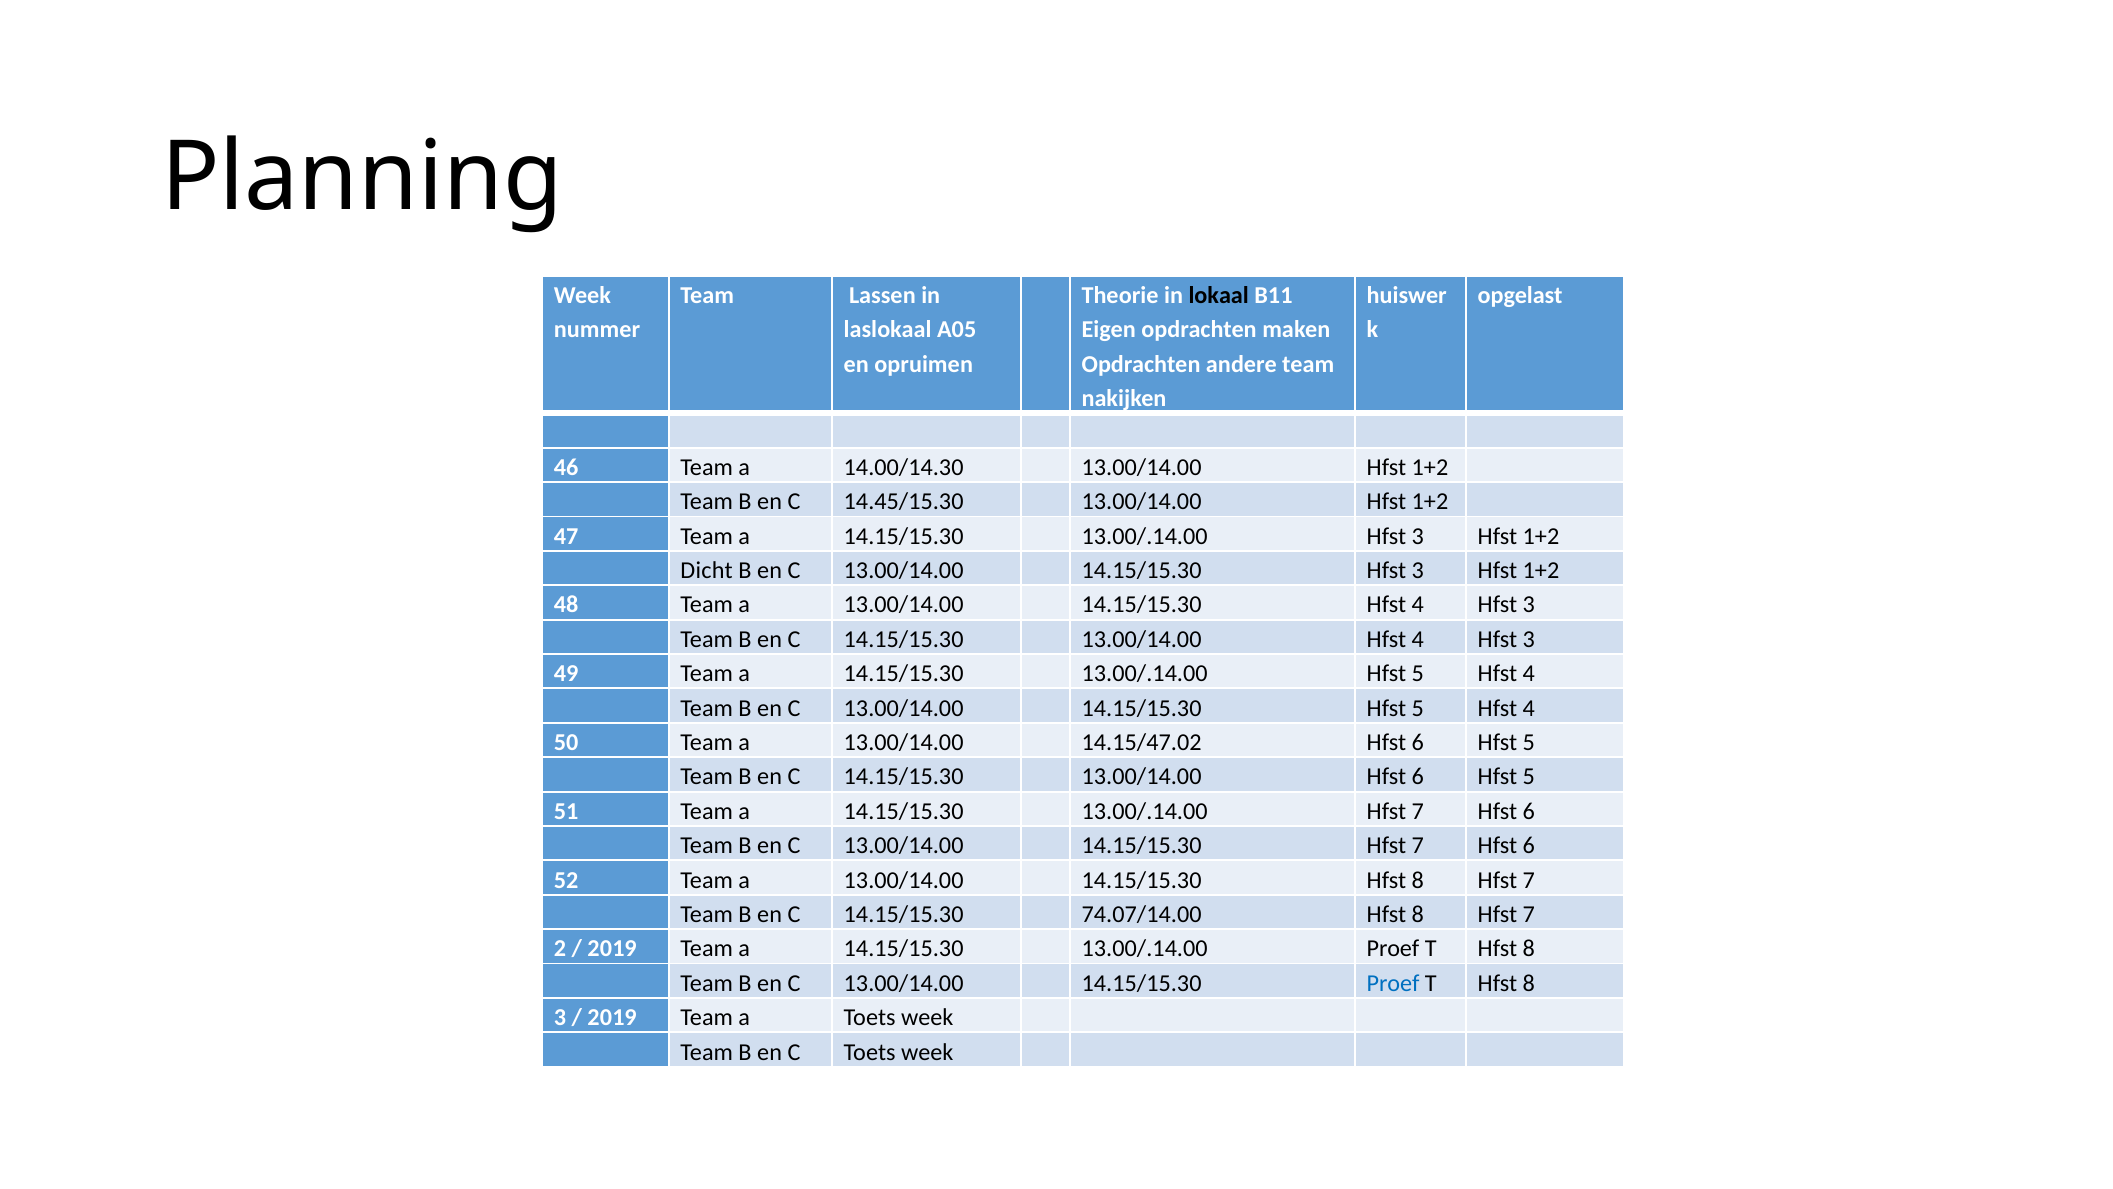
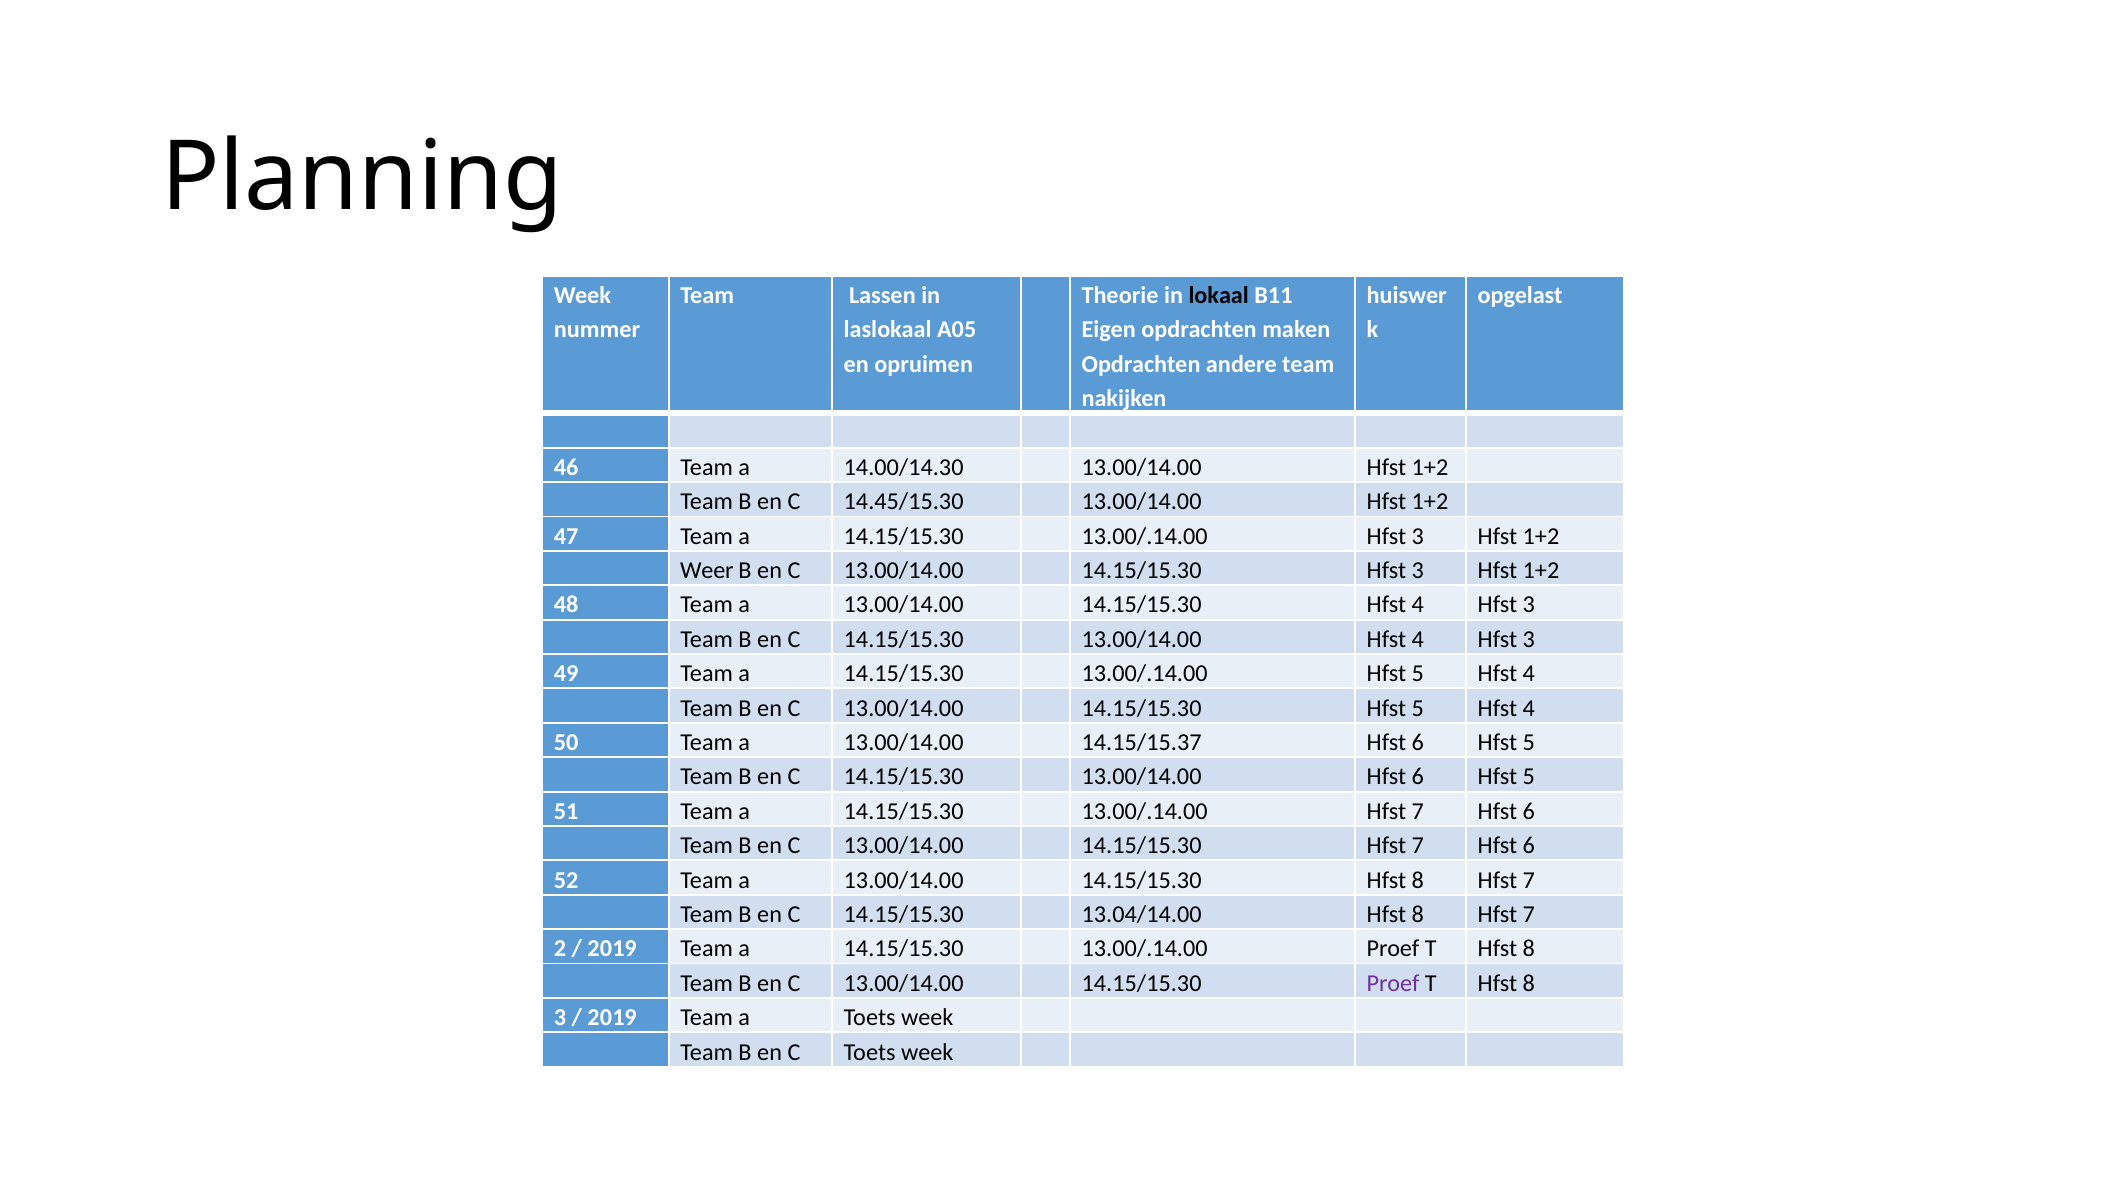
Dicht: Dicht -> Weer (707, 570)
14.15/47.02: 14.15/47.02 -> 14.15/15.37 (1142, 742)
74.07/14.00: 74.07/14.00 -> 13.04/14.00 (1142, 914)
Proef colour: blue -> purple (1393, 983)
